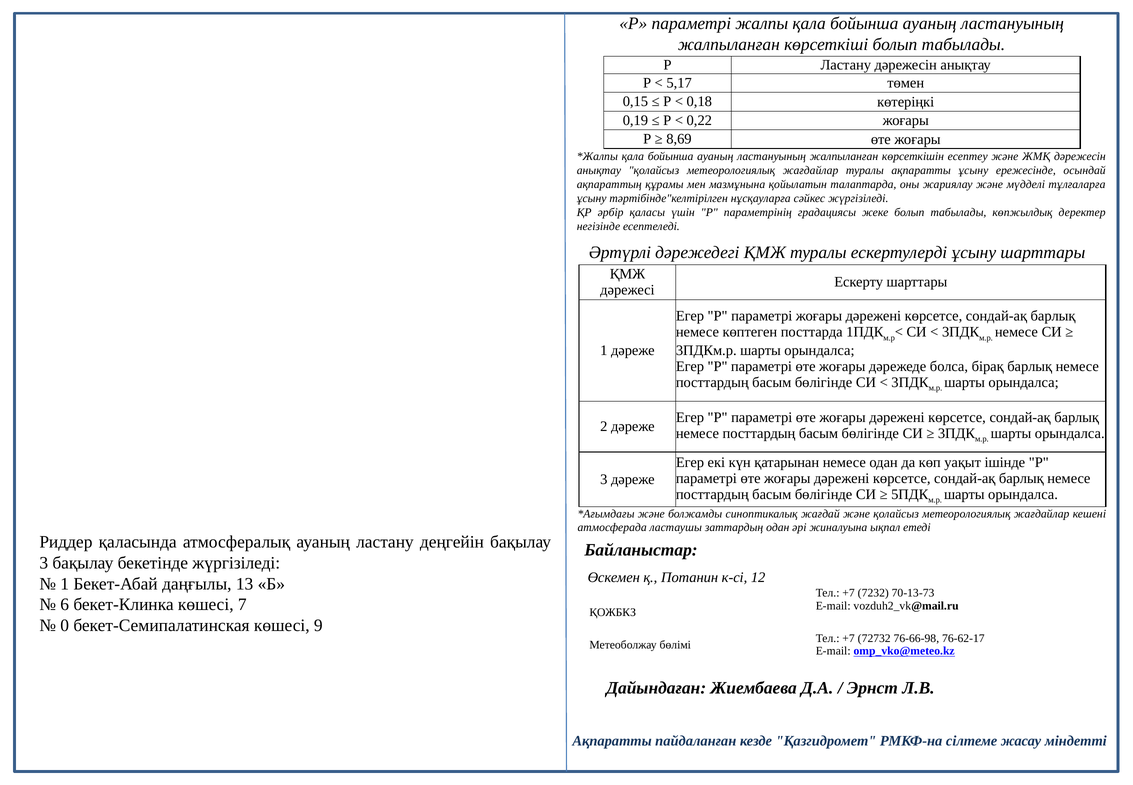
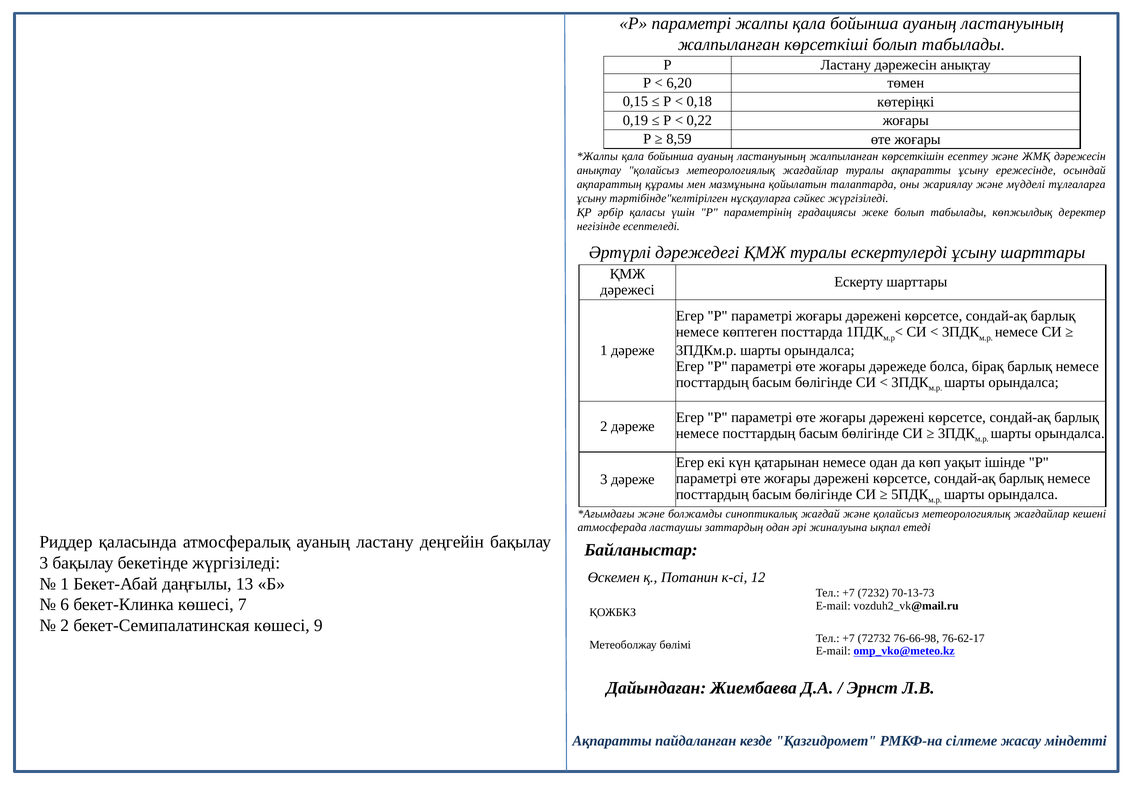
5,17: 5,17 -> 6,20 (679, 83)
8,69: 8,69 -> 8,59 (679, 139)
0: 0 -> 2 (65, 625)
